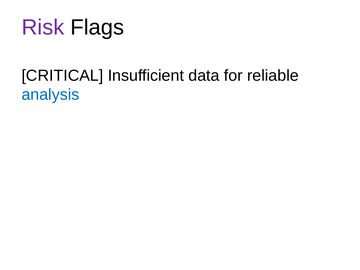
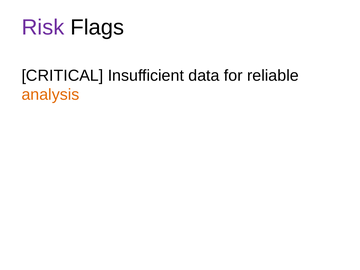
analysis colour: blue -> orange (50, 95)
